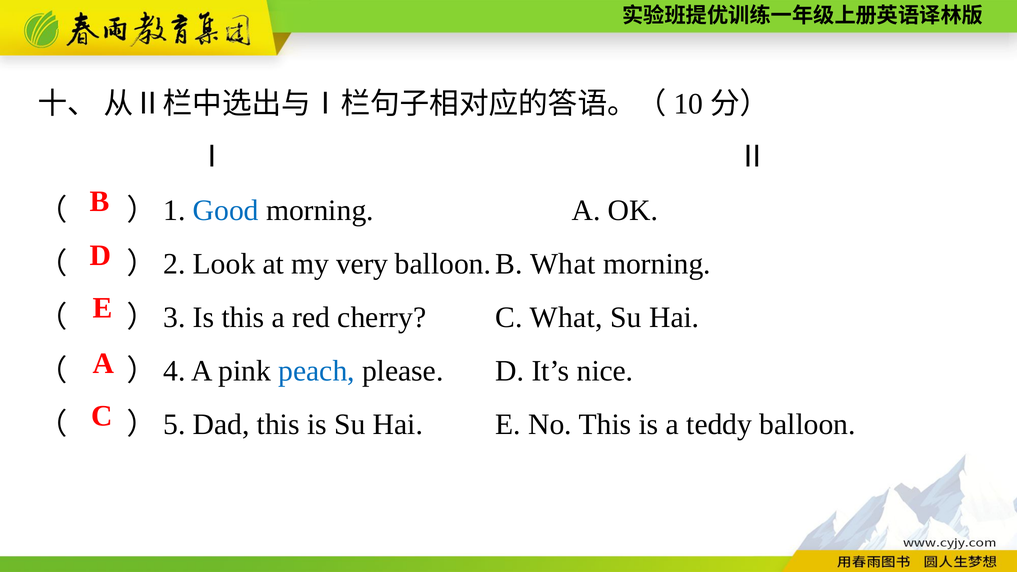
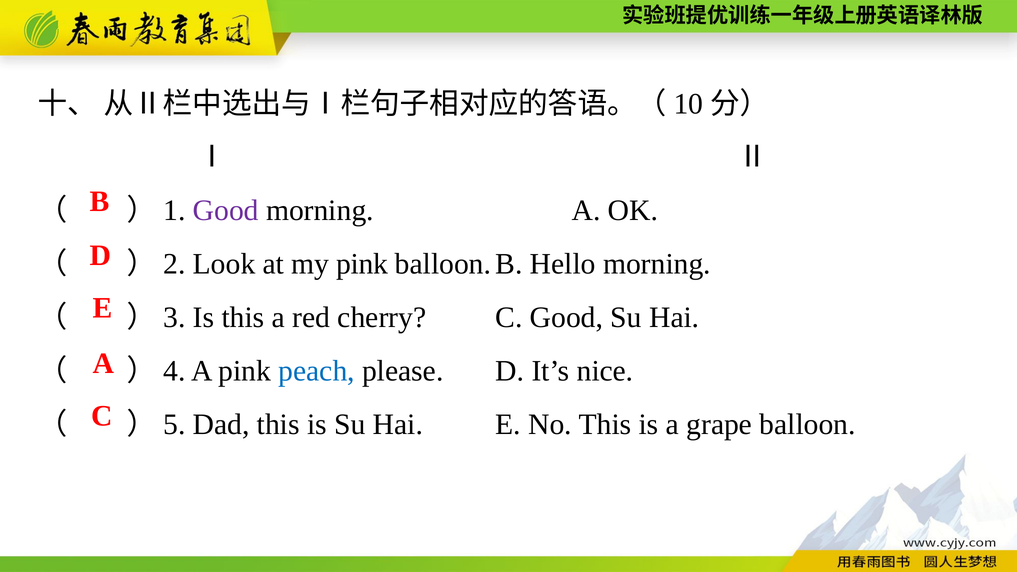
Good colour: blue -> purple (226, 211)
my very: very -> pink (362, 264)
What: What -> Hello (563, 264)
C What: What -> Good (566, 317)
teddy: teddy -> grape (719, 424)
